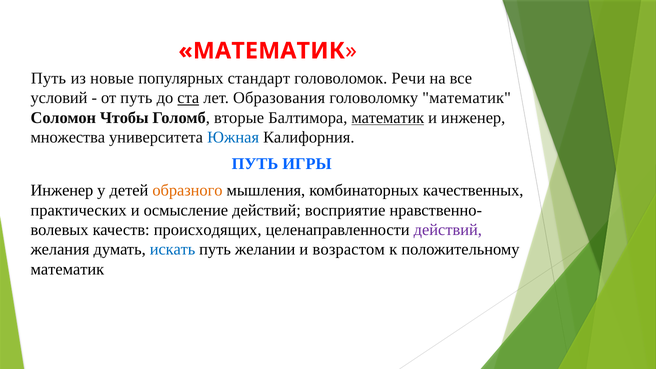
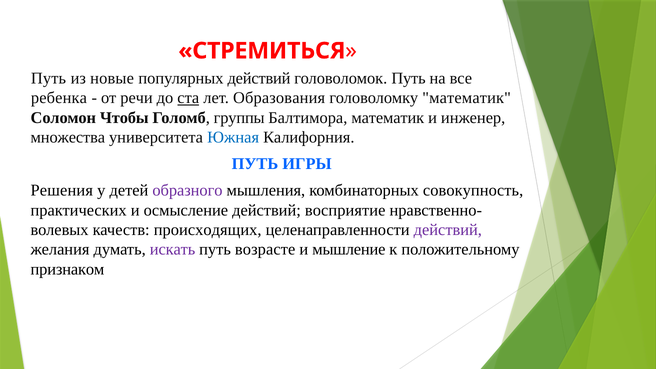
МАТЕМАТИК: МАТЕМАТИК -> СТРЕМИТЬСЯ (262, 51)
популярных стандарт: стандарт -> действий (259, 78)
головоломок Речи: Речи -> Путь (409, 78)
условий: условий -> ребенка (59, 98)
от путь: путь -> речи (137, 98)
вторые: вторые -> группы (239, 118)
математик underline: present -> none (388, 118)
Инженер: Инженер -> Решения (62, 190)
образного colour: orange -> purple (187, 190)
качественных: качественных -> совокупность (473, 190)
искать colour: blue -> purple (173, 249)
желании: желании -> возрасте (265, 249)
возрастом: возрастом -> мышление (349, 249)
математик: математик -> признаком (67, 269)
